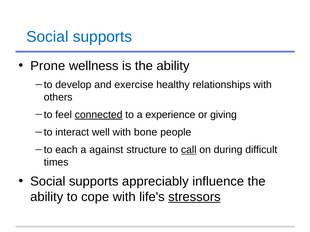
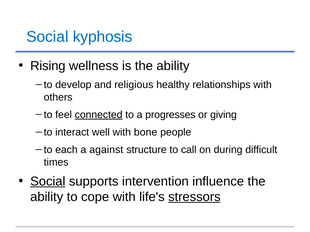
supports: supports -> kyphosis (103, 37)
Prone: Prone -> Rising (48, 66)
exercise: exercise -> religious (134, 85)
experience: experience -> progresses (170, 115)
call underline: present -> none (189, 150)
Social underline: none -> present (48, 182)
appreciably: appreciably -> intervention (155, 182)
